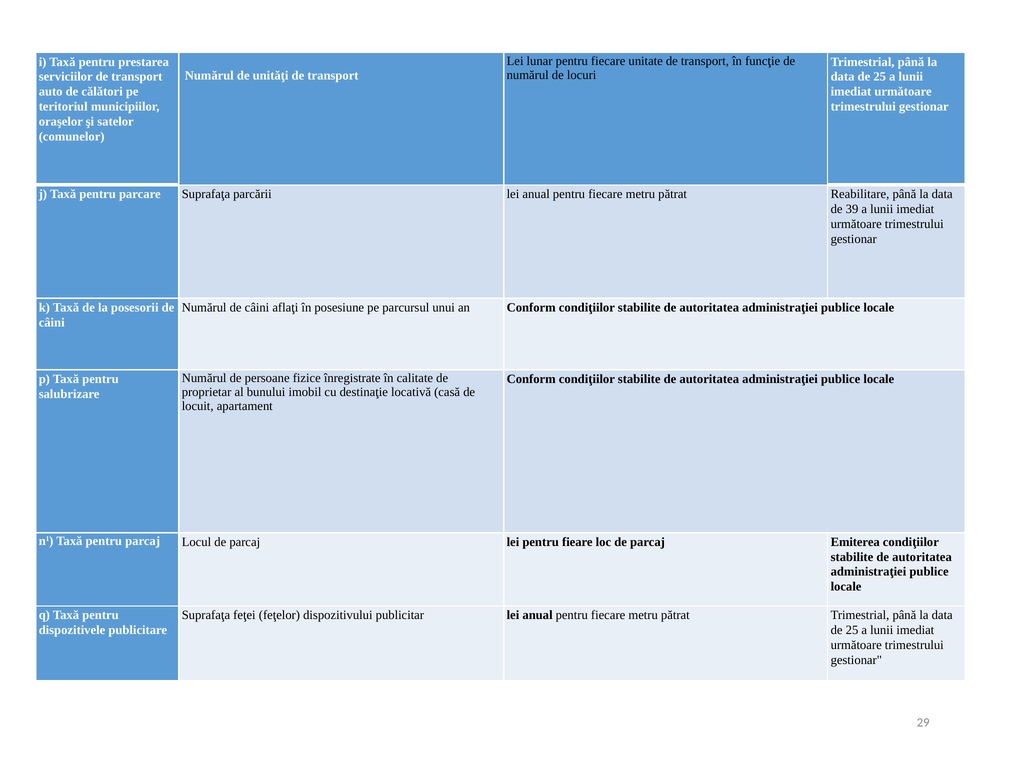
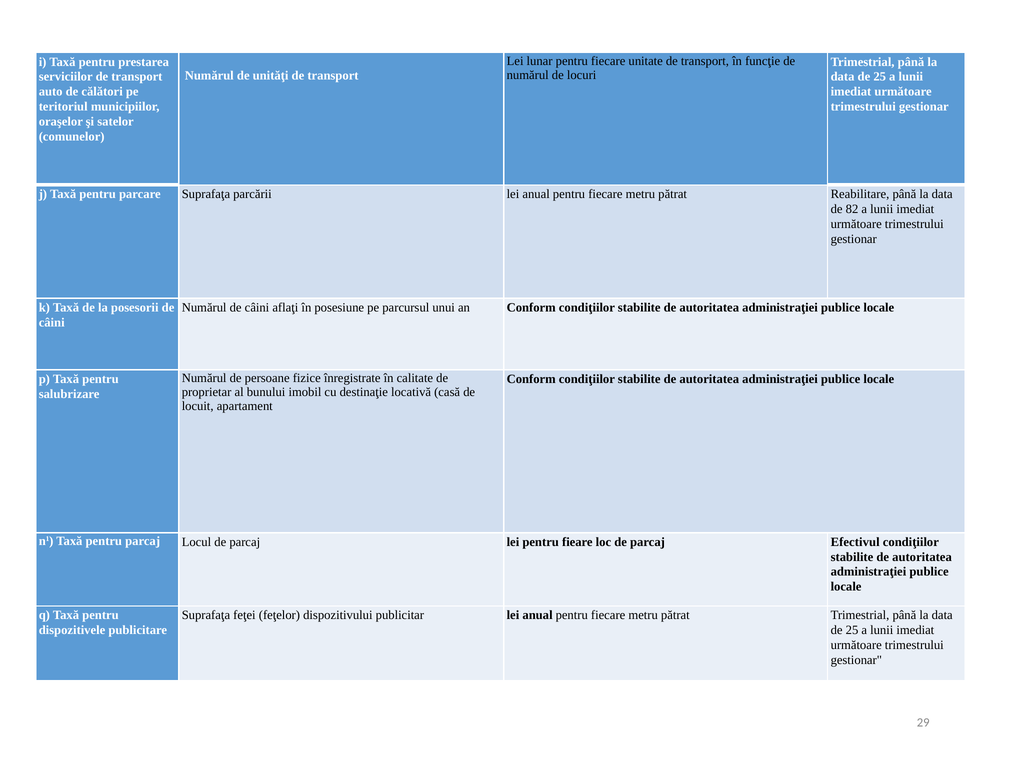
39: 39 -> 82 (852, 209)
Emiterea: Emiterea -> Efectivul (855, 542)
